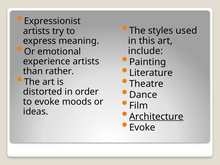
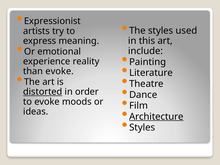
experience artists: artists -> reality (86, 61)
than rather: rather -> evoke (60, 71)
distorted underline: none -> present (43, 92)
Evoke: Evoke -> Styles (142, 127)
